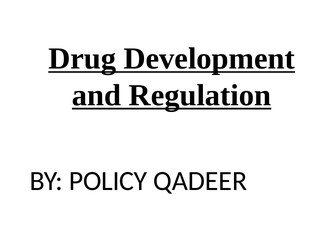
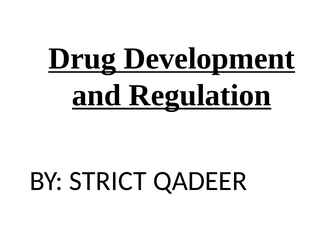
POLICY: POLICY -> STRICT (108, 181)
